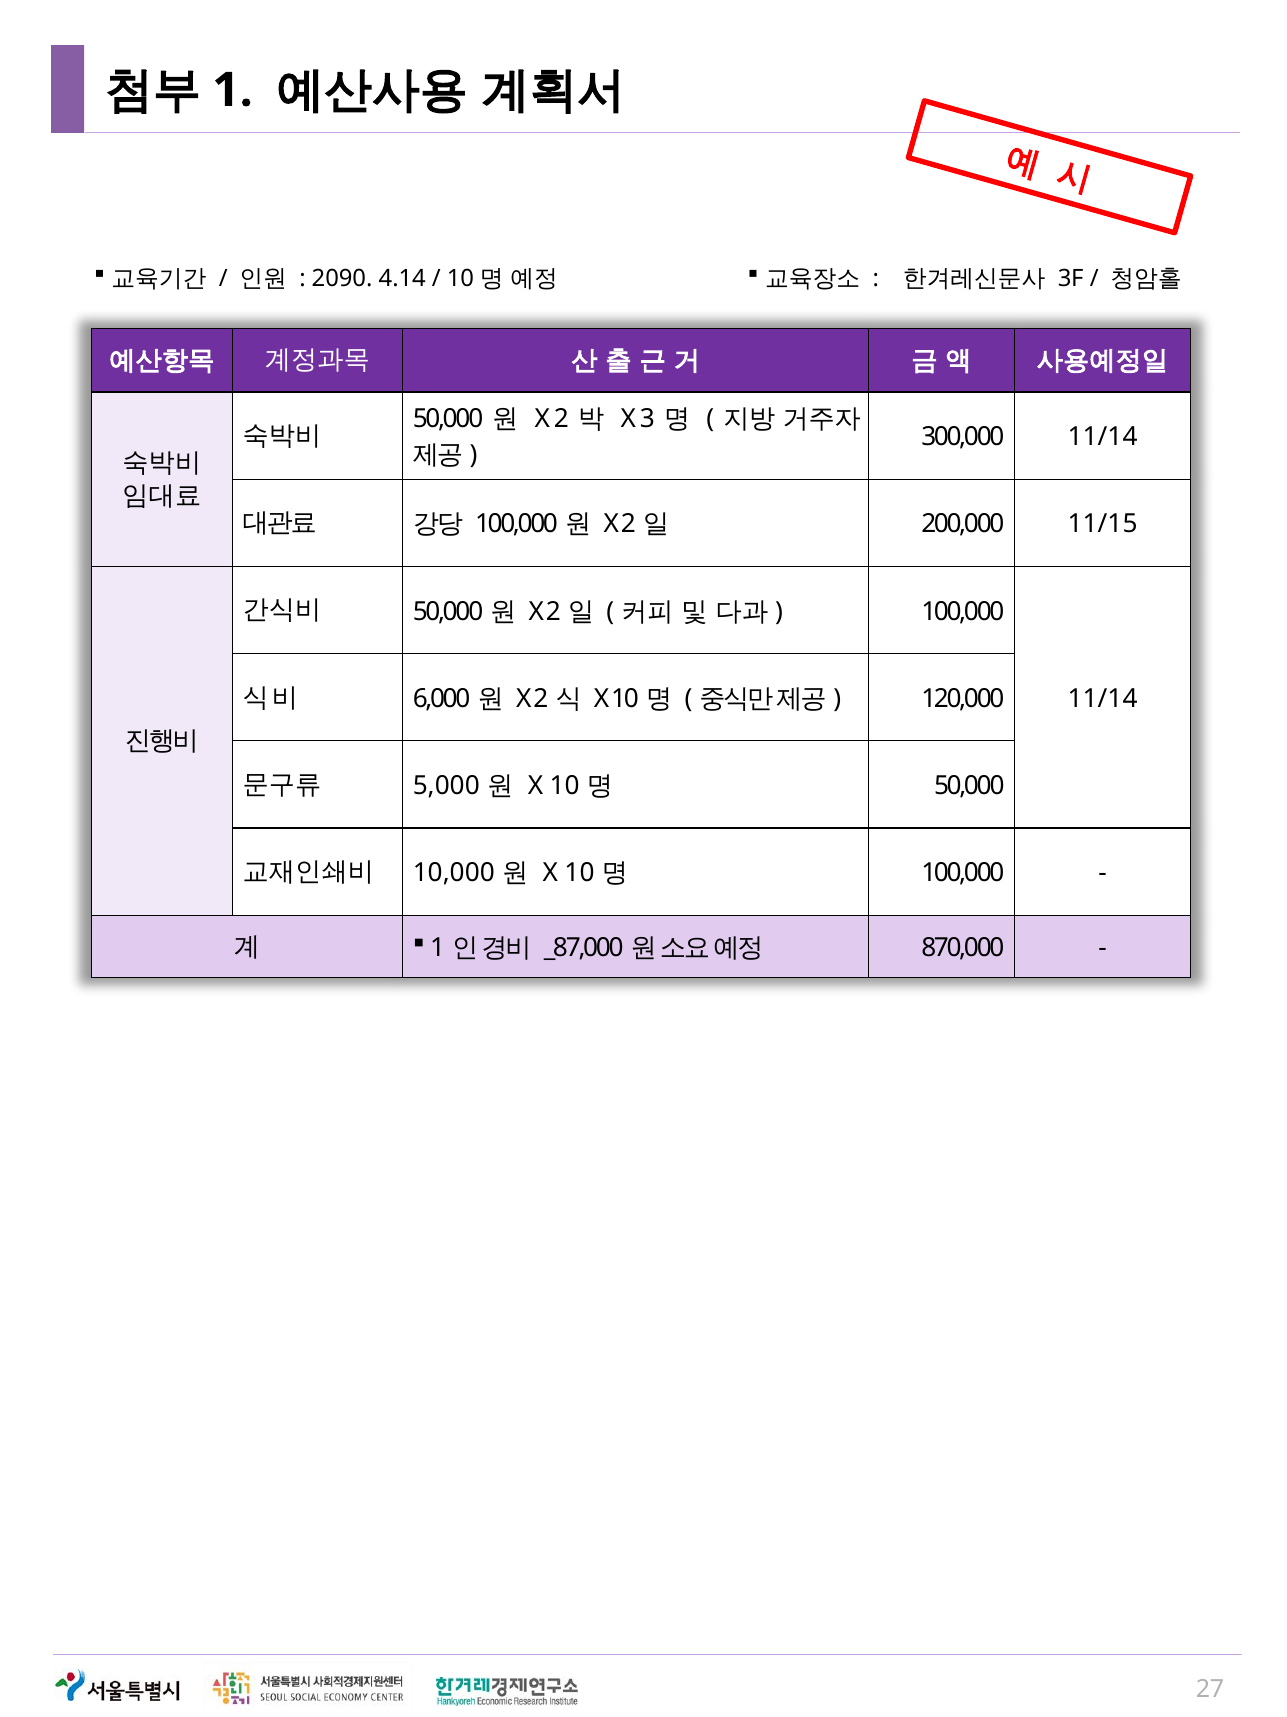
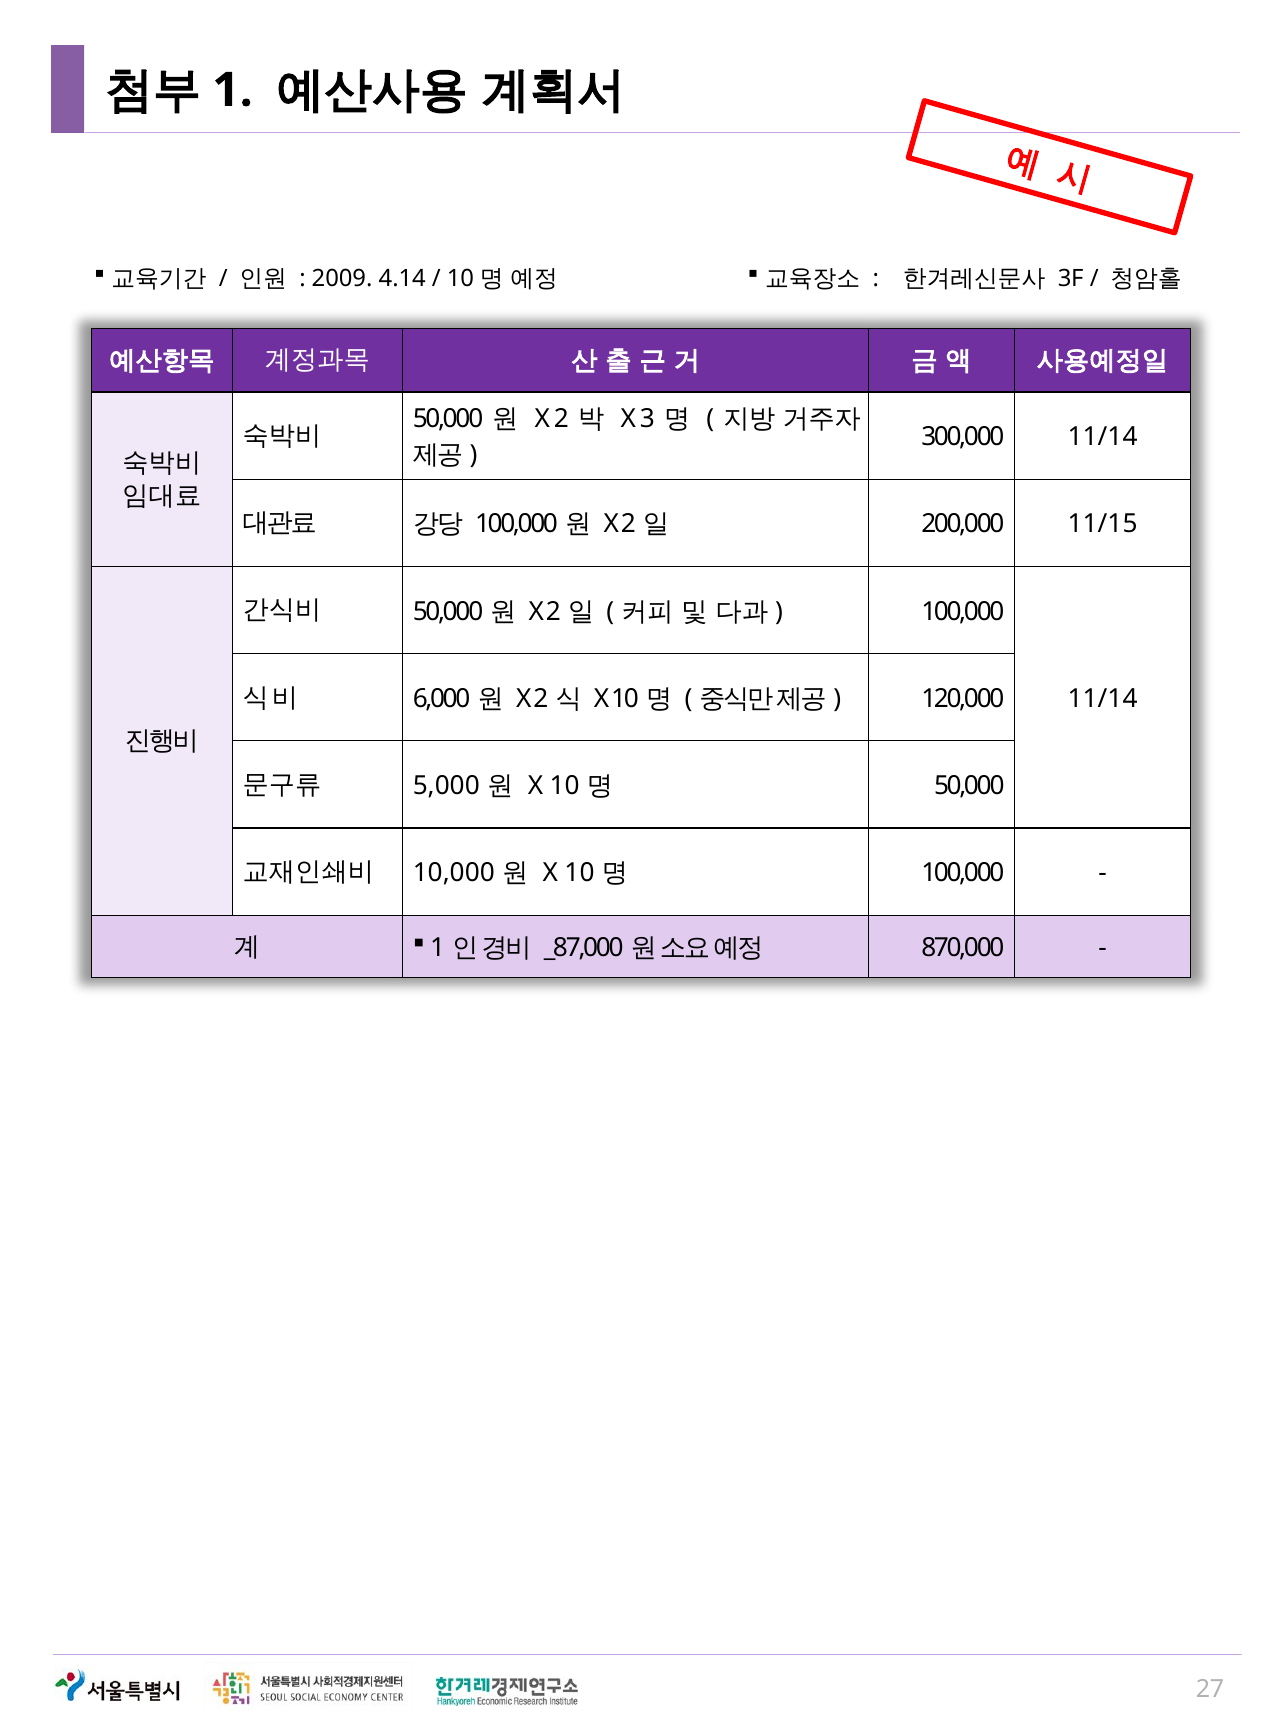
2090: 2090 -> 2009 (342, 279)
